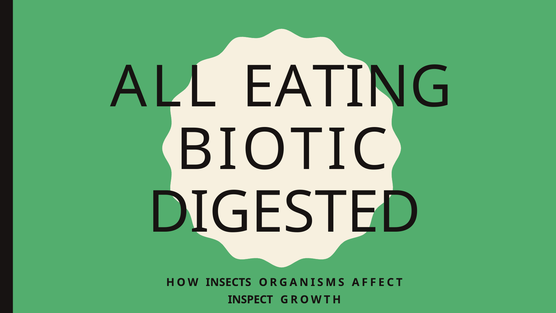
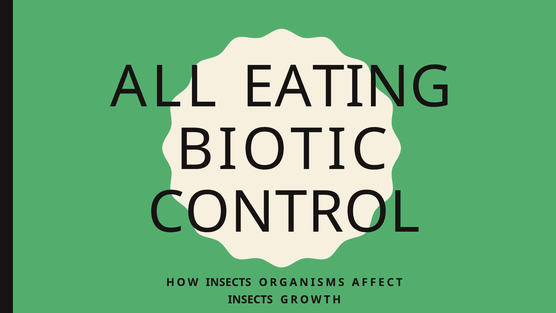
DIGESTED: DIGESTED -> CONTROL (284, 212)
INSPECT: INSPECT -> INSECTS (250, 299)
